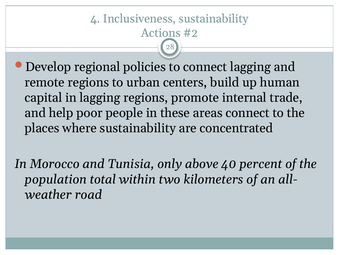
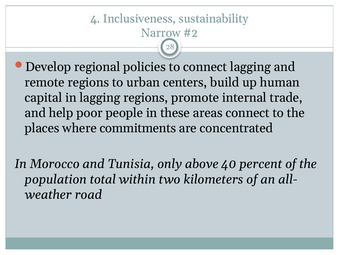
Actions: Actions -> Narrow (161, 33)
where sustainability: sustainability -> commitments (138, 128)
